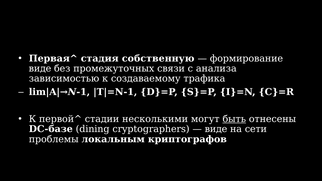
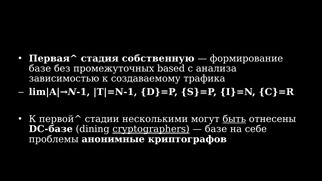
виде: виде -> базе (40, 69)
связи: связи -> based (171, 69)
cryptographers underline: none -> present (151, 129)
виде: виде -> базе (216, 129)
сети: сети -> себе (256, 129)
локальным: локальным -> анонимные (113, 139)
